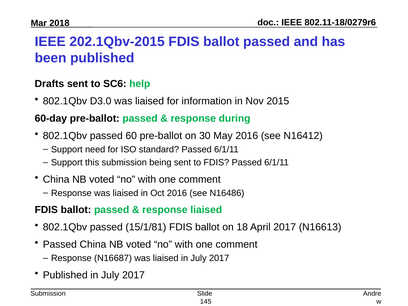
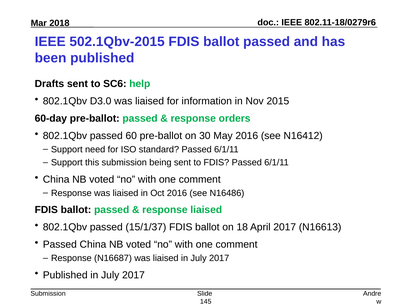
202.1Qbv-2015: 202.1Qbv-2015 -> 502.1Qbv-2015 (117, 42)
during: during -> orders (235, 118)
15/1/81: 15/1/81 -> 15/1/37 (146, 227)
